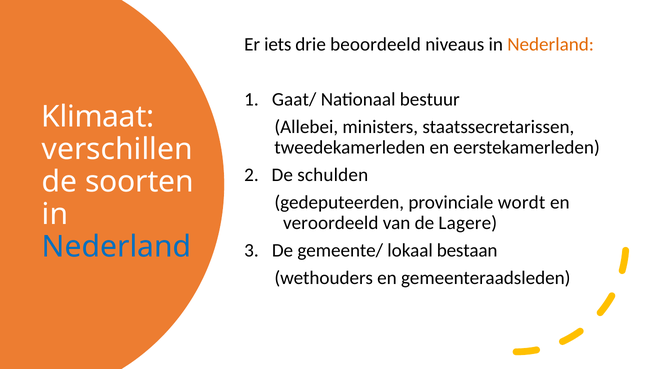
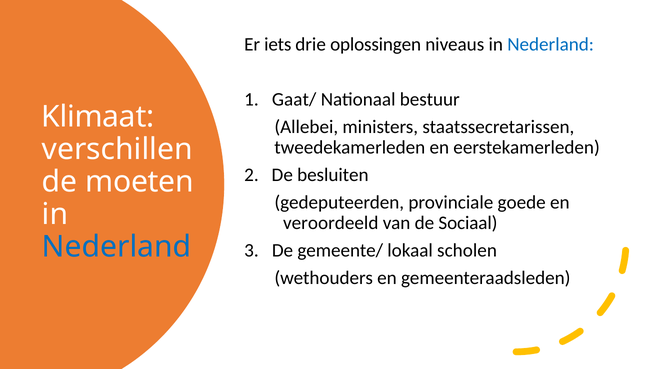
beoordeeld: beoordeeld -> oplossingen (376, 44)
Nederland colour: orange -> blue (551, 44)
schulden: schulden -> besluiten (333, 175)
soorten: soorten -> moeten (139, 182)
wordt: wordt -> goede (522, 202)
Lagere: Lagere -> Sociaal (468, 223)
bestaan: bestaan -> scholen (467, 250)
